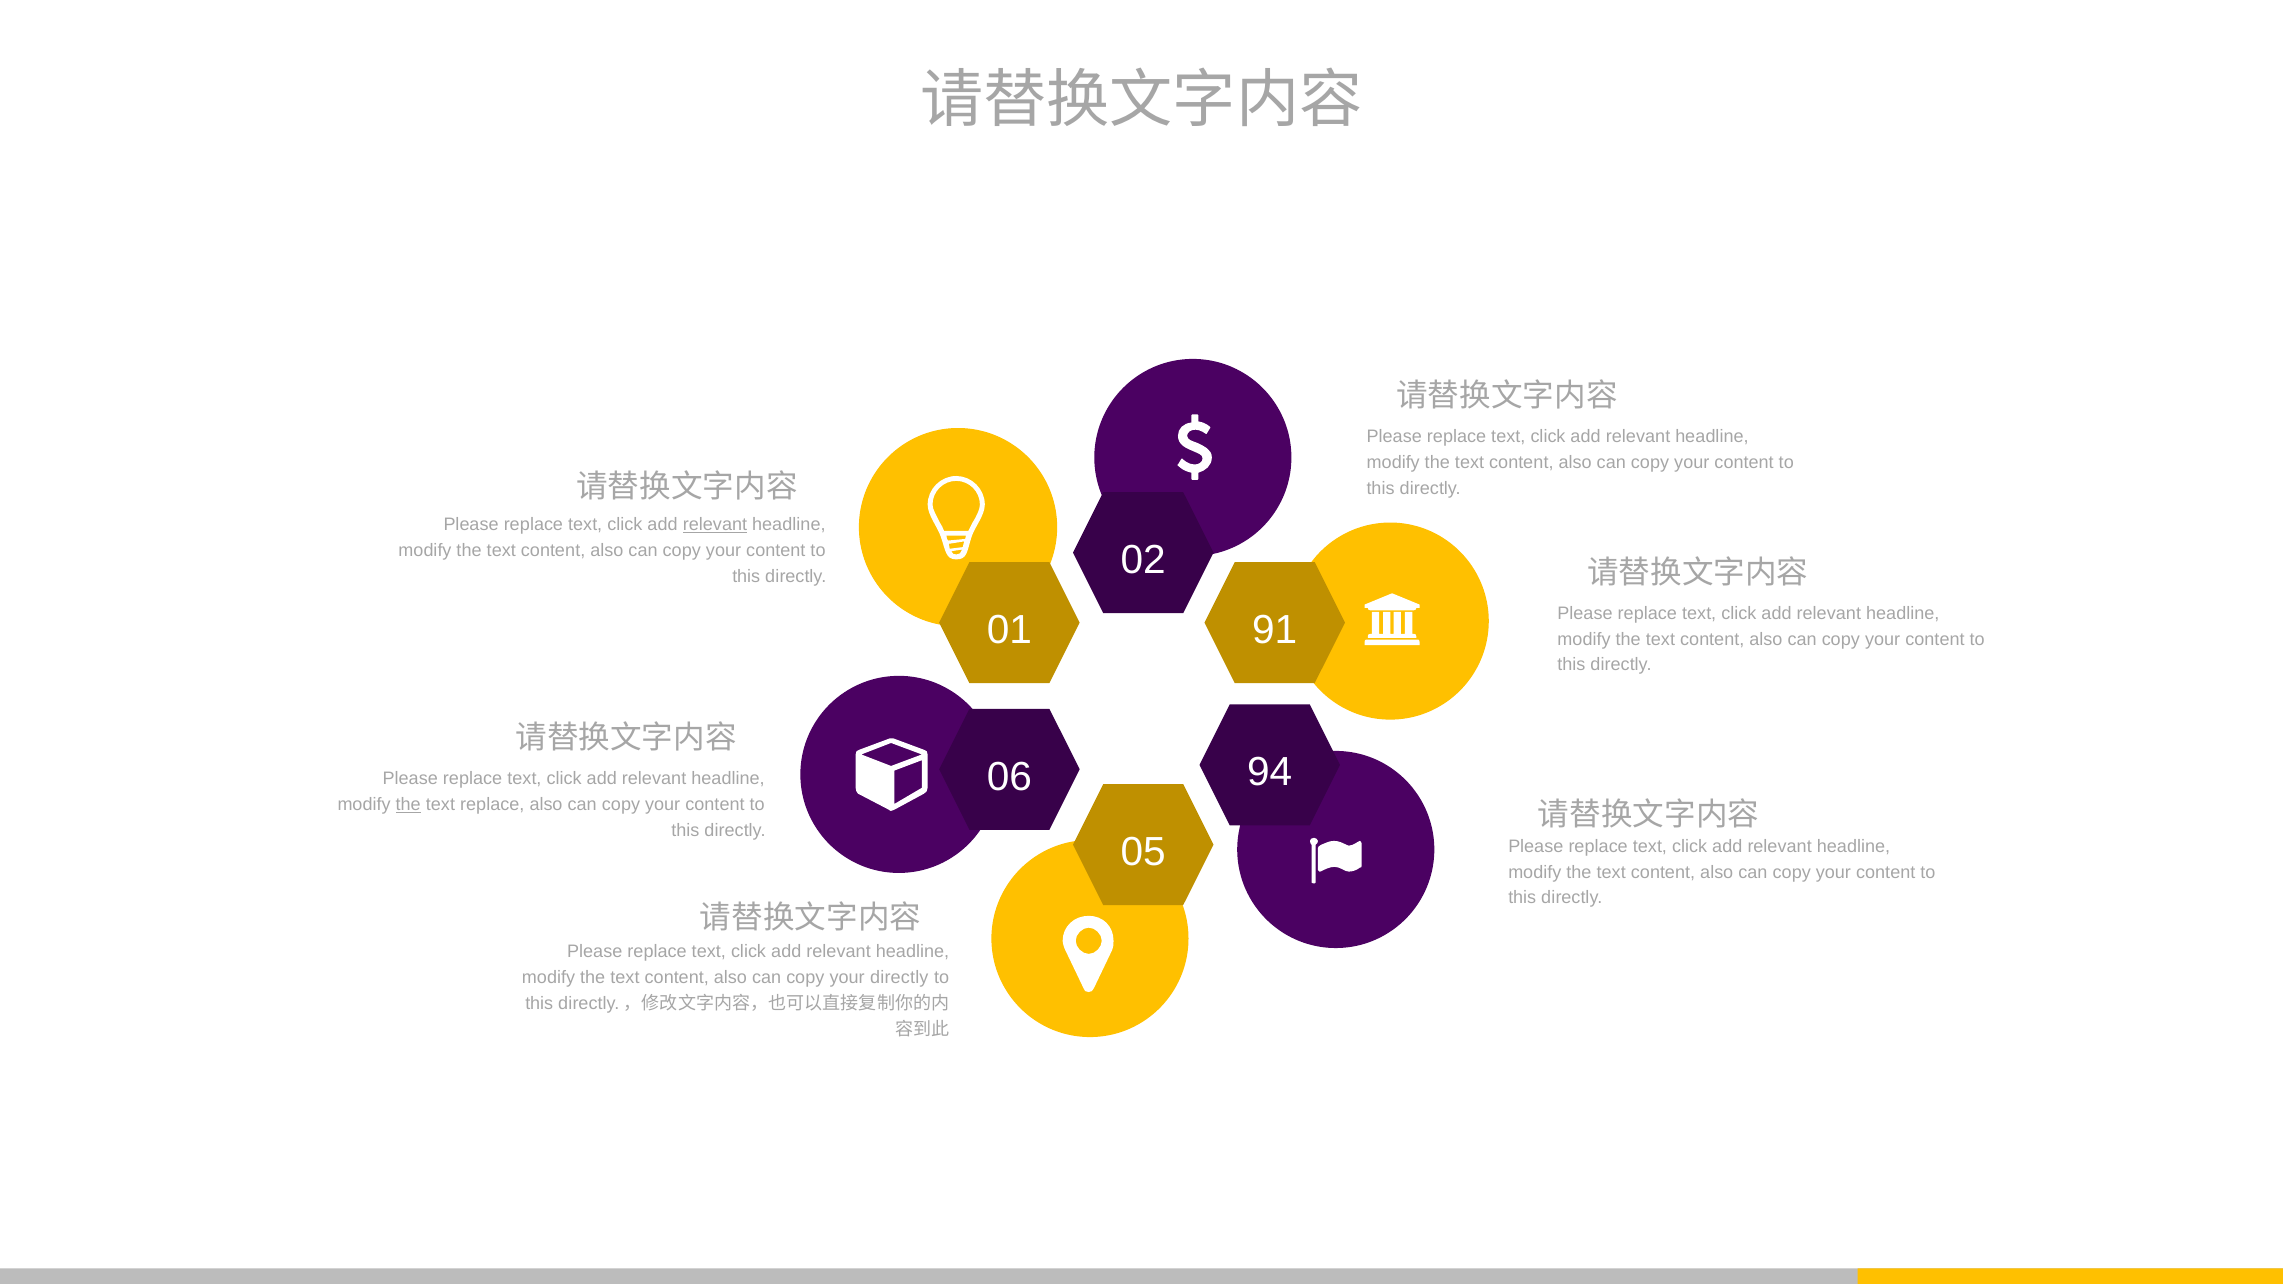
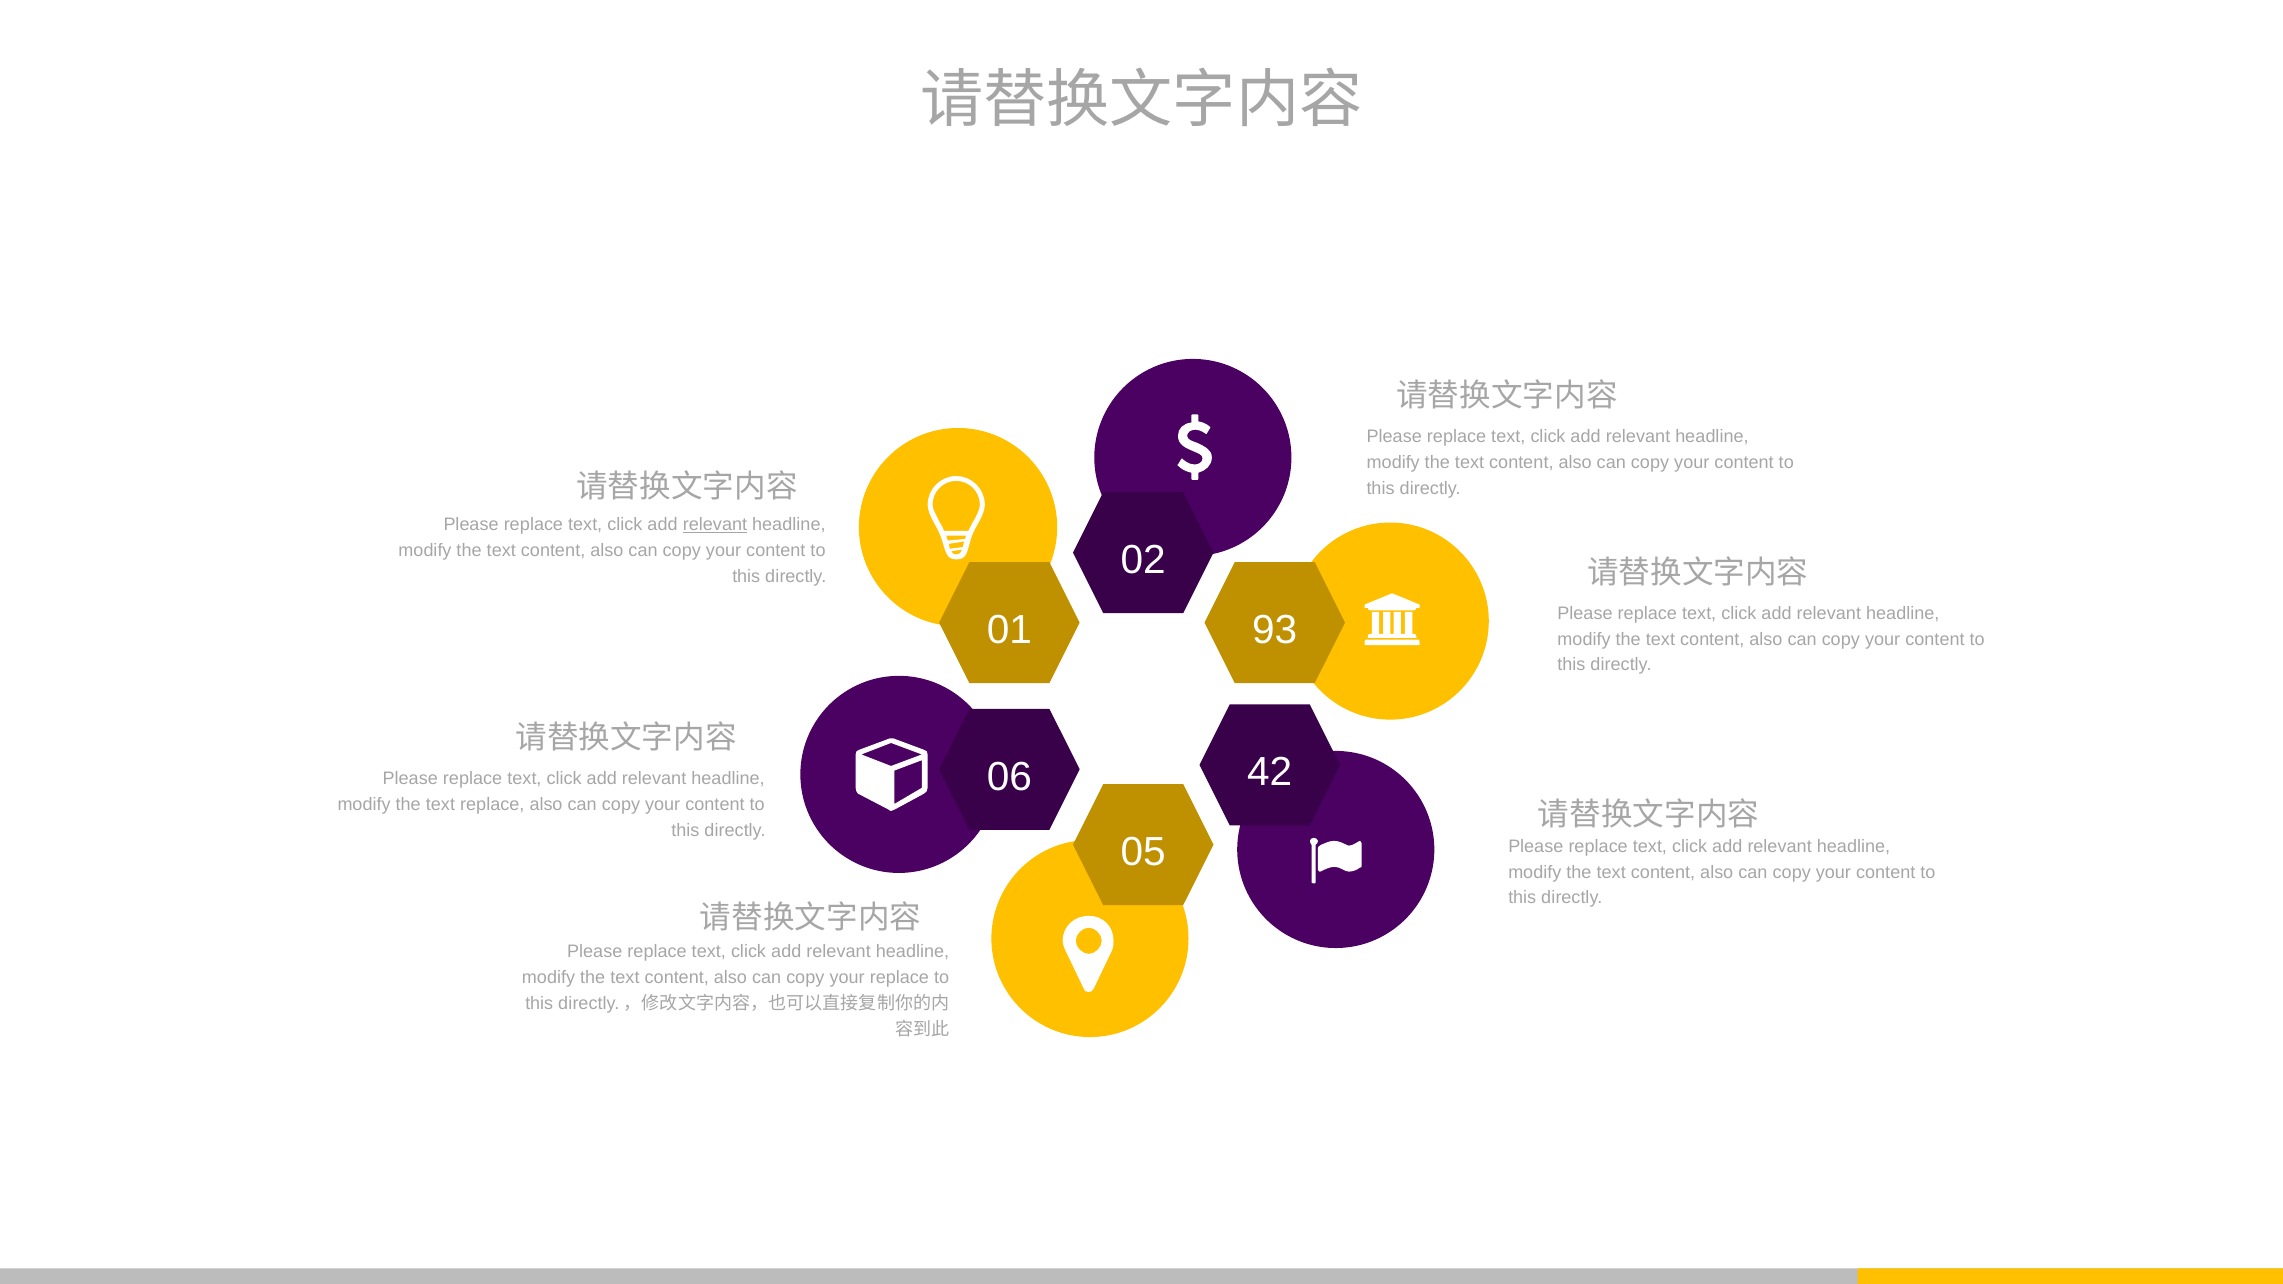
91: 91 -> 93 (1275, 630)
94: 94 -> 42 (1270, 773)
the underline: present -> none (408, 805)
your directly: directly -> replace (899, 978)
